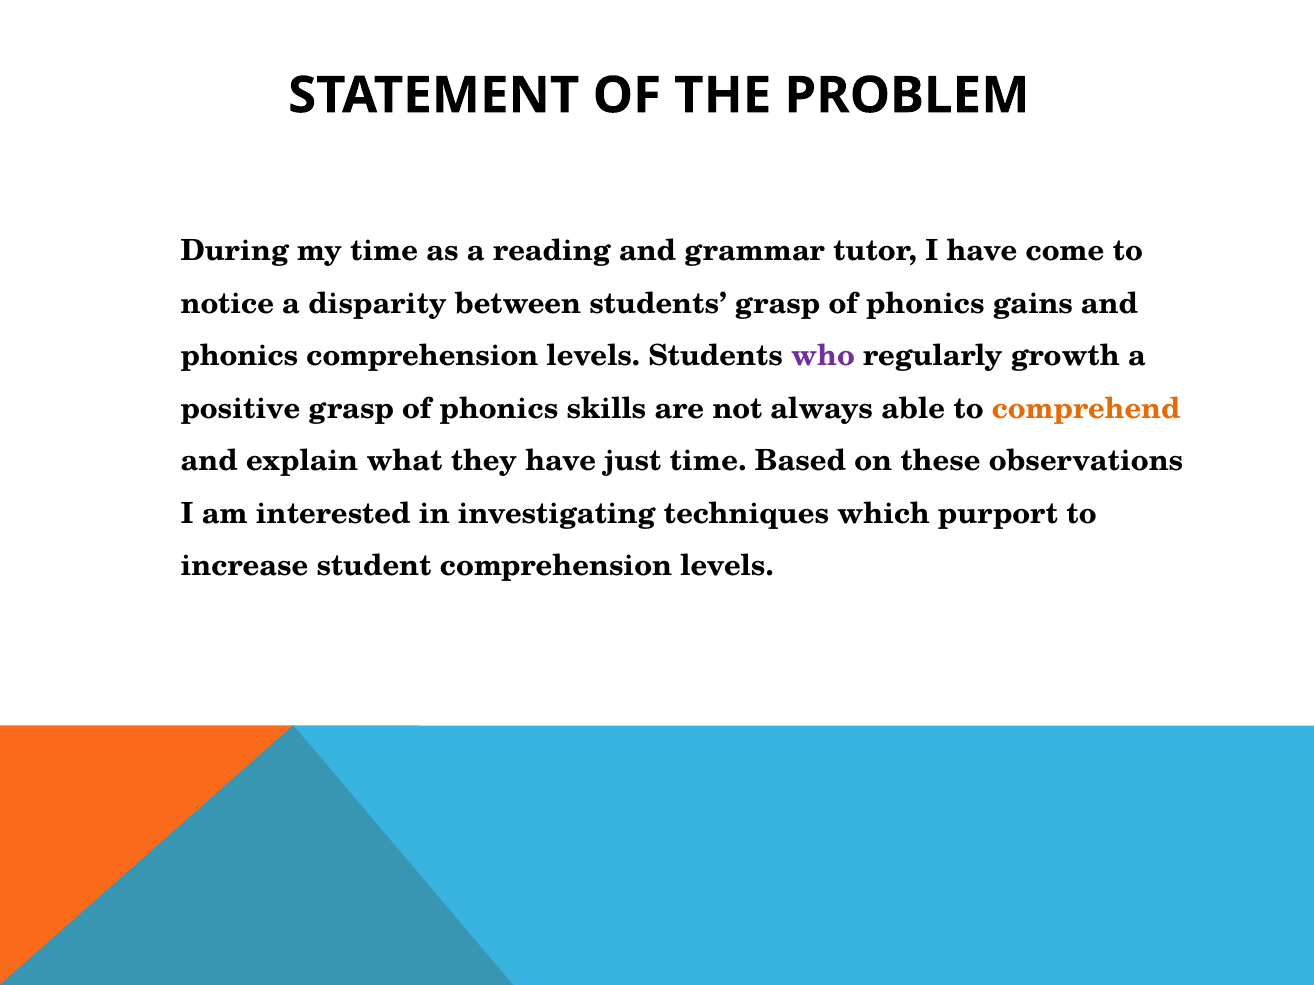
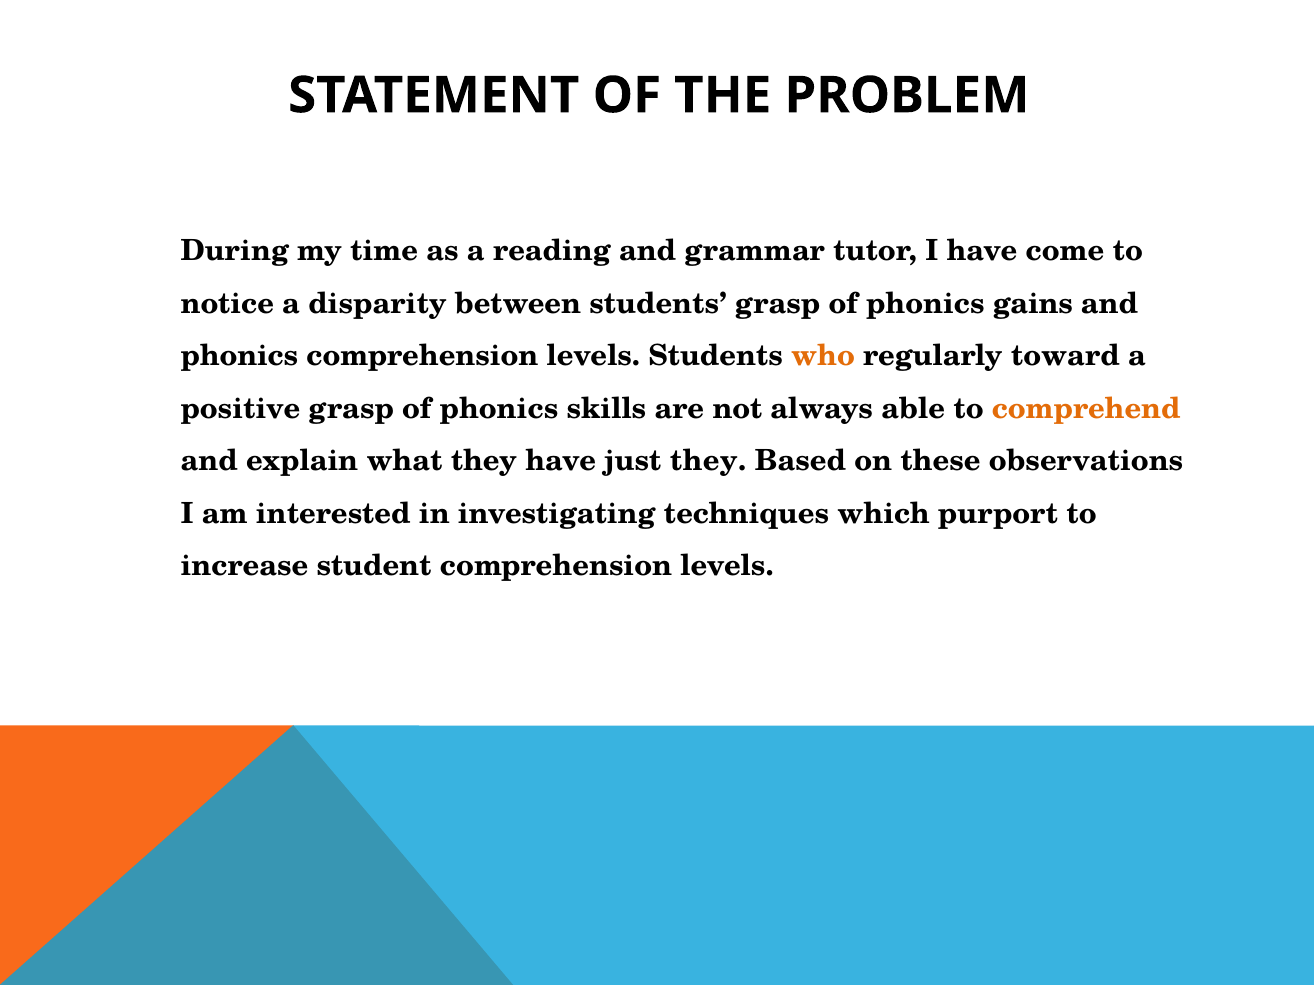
who colour: purple -> orange (823, 356)
growth: growth -> toward (1065, 356)
just time: time -> they (708, 461)
